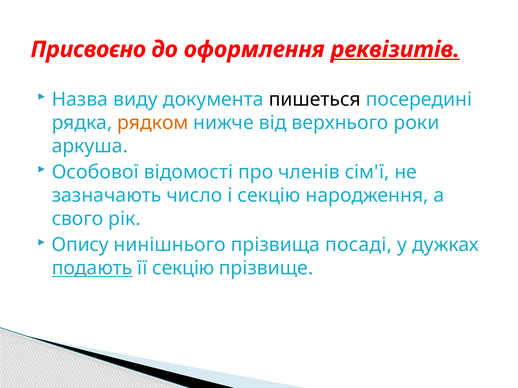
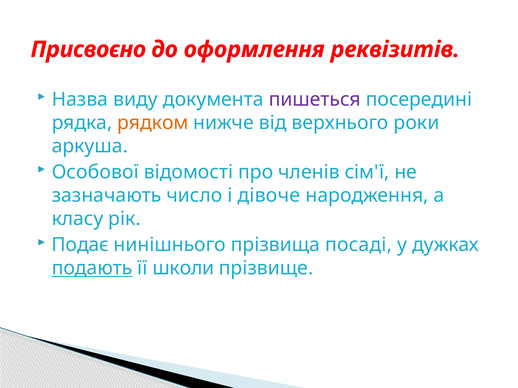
реквізитів underline: present -> none (395, 50)
пишеться colour: black -> purple (315, 99)
і секцію: секцію -> дівоче (269, 196)
свого: свого -> класу (78, 219)
Опису: Опису -> Подає (80, 245)
її секцію: секцію -> школи (183, 269)
